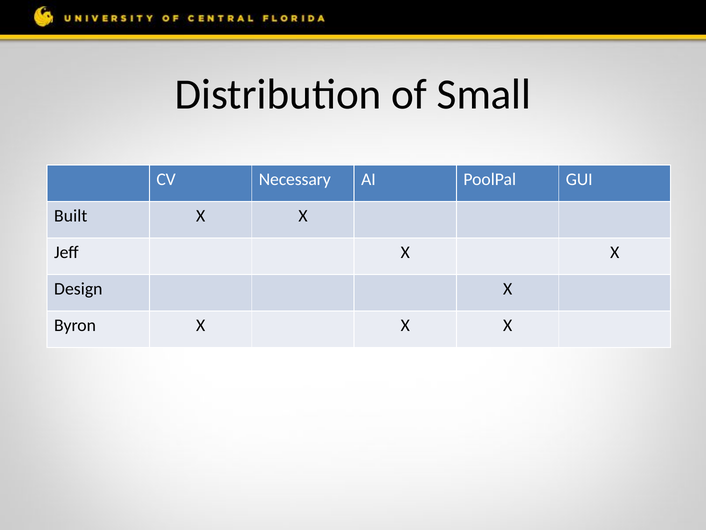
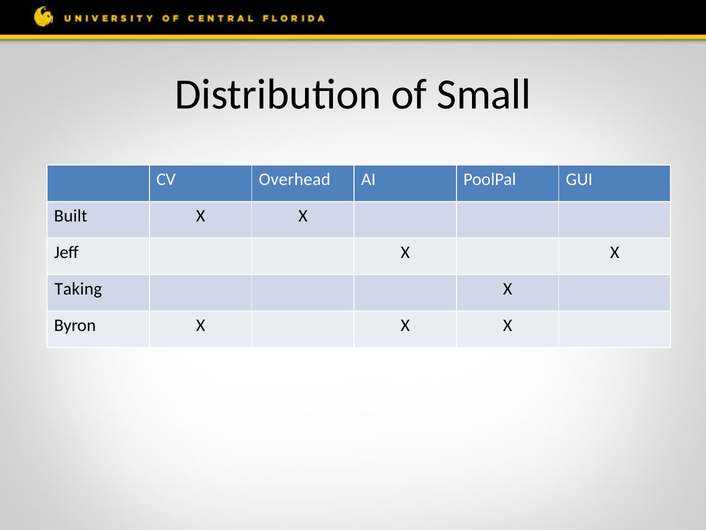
Necessary: Necessary -> Overhead (295, 179)
Design: Design -> Taking (78, 289)
